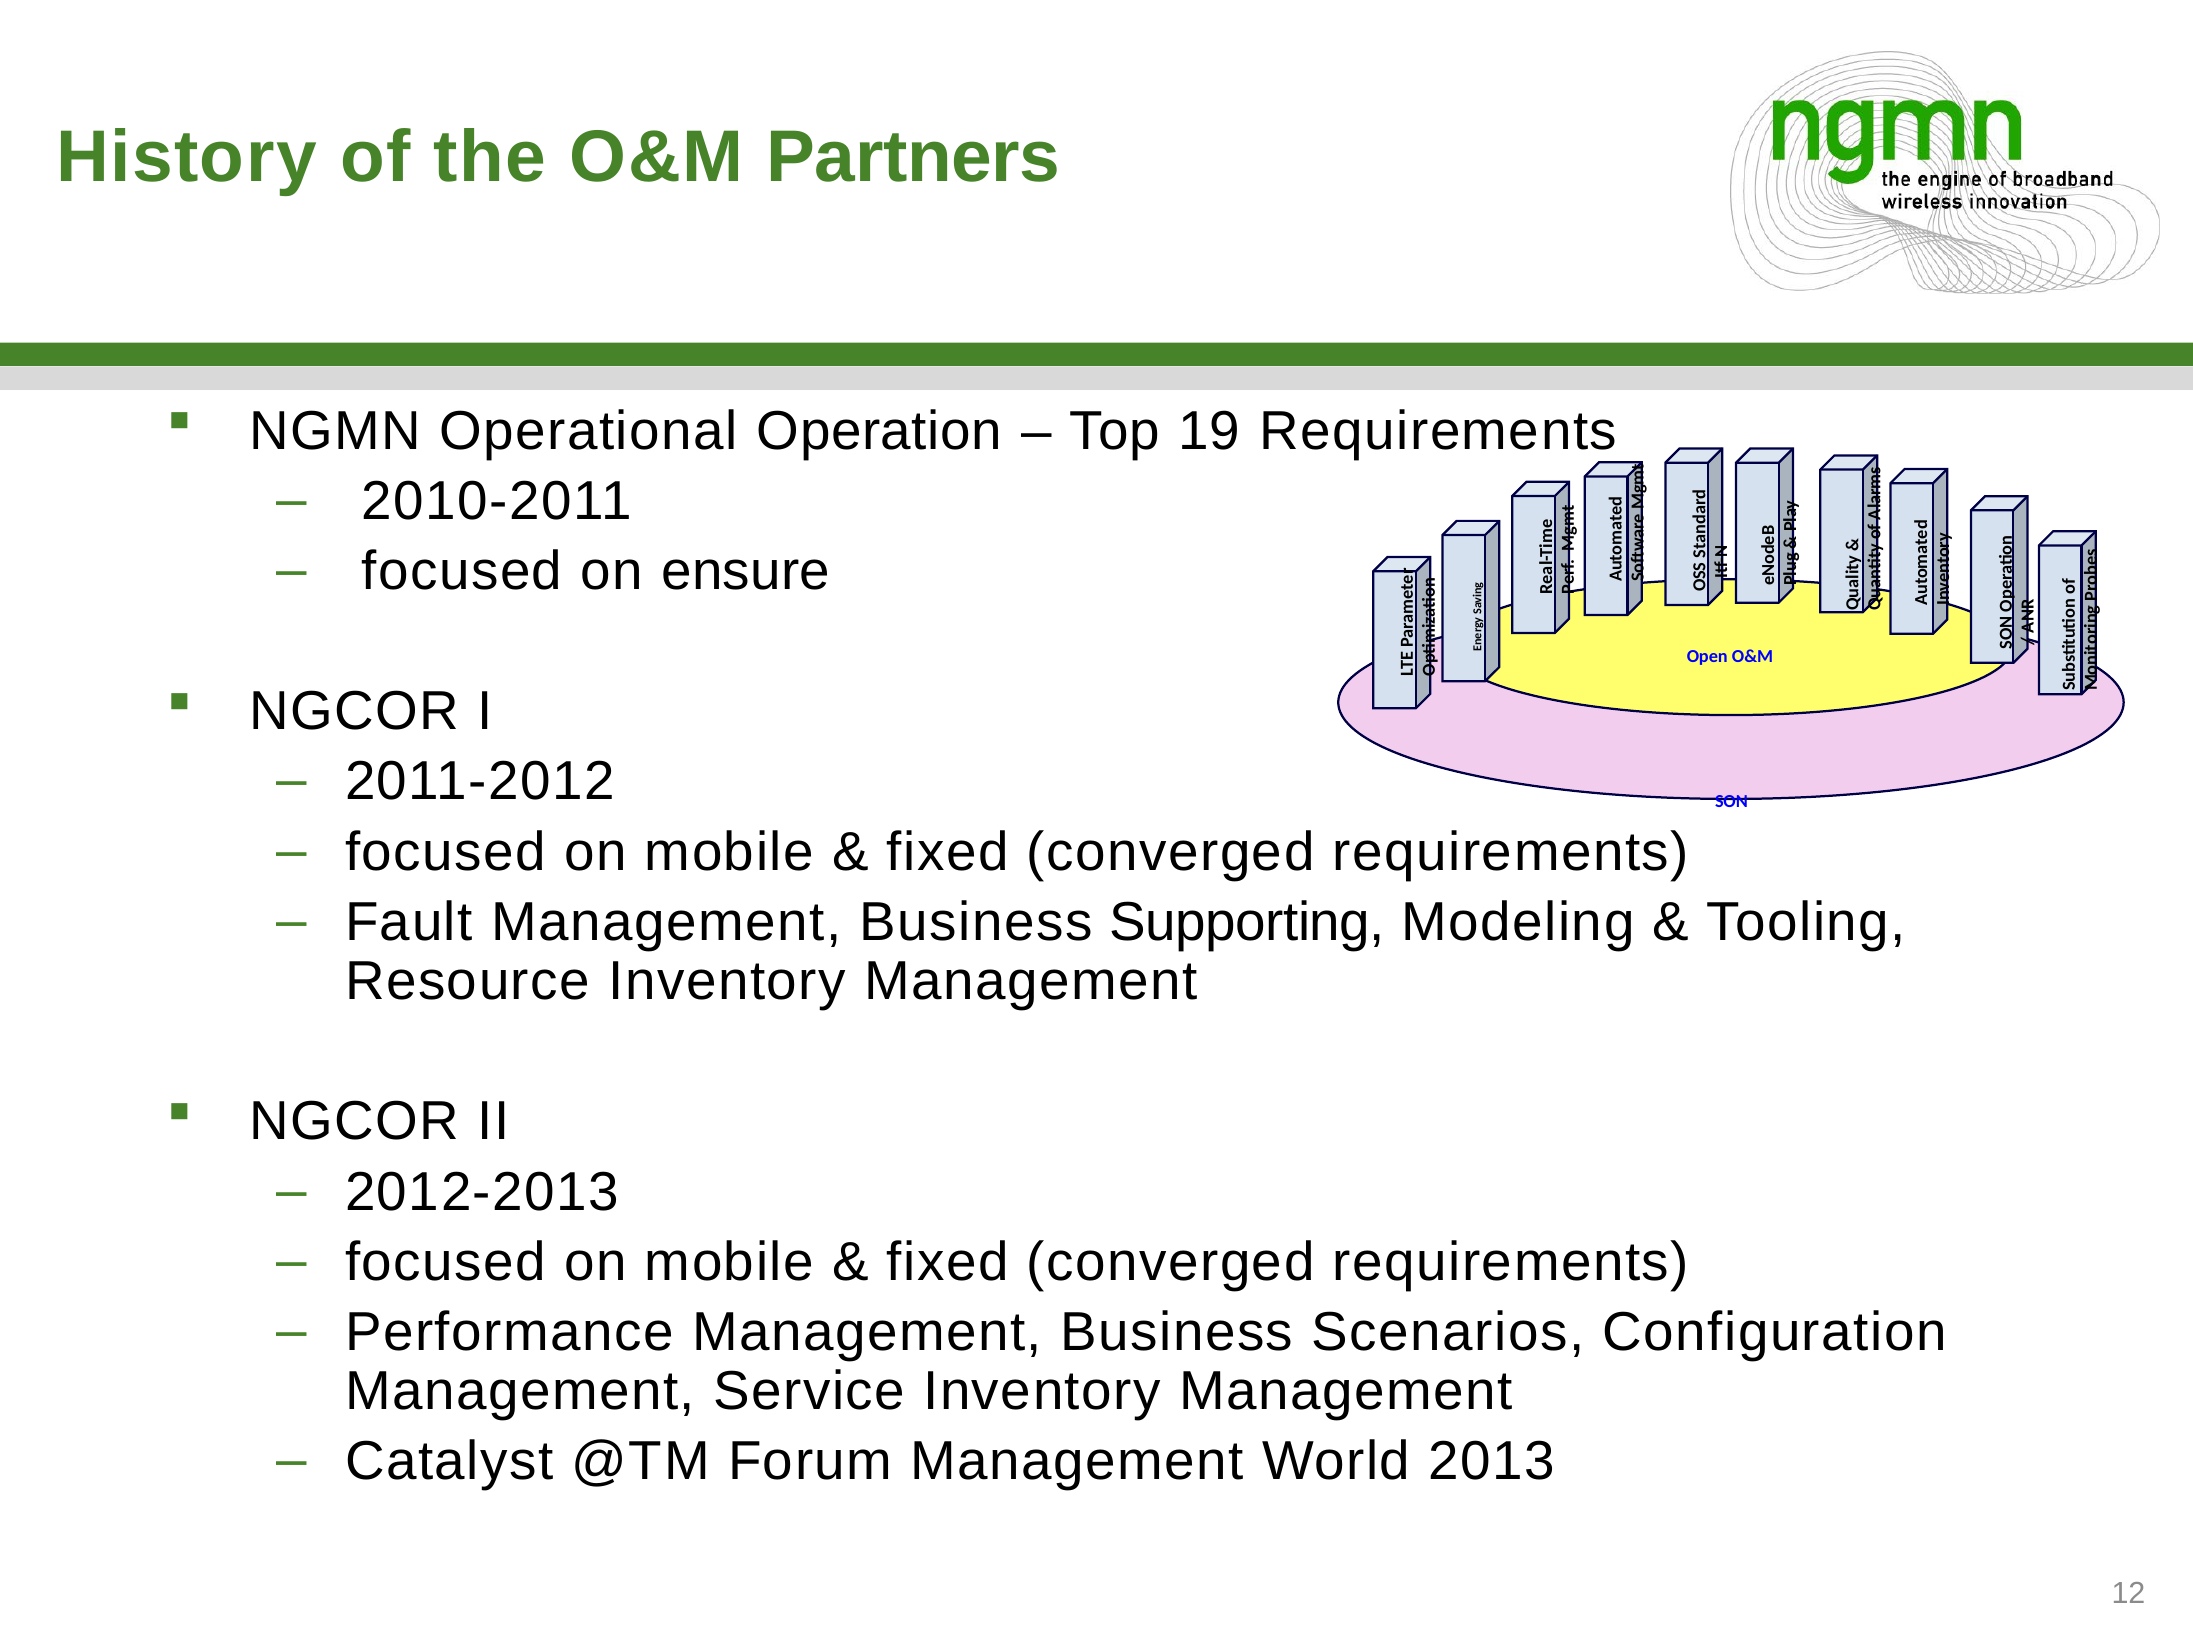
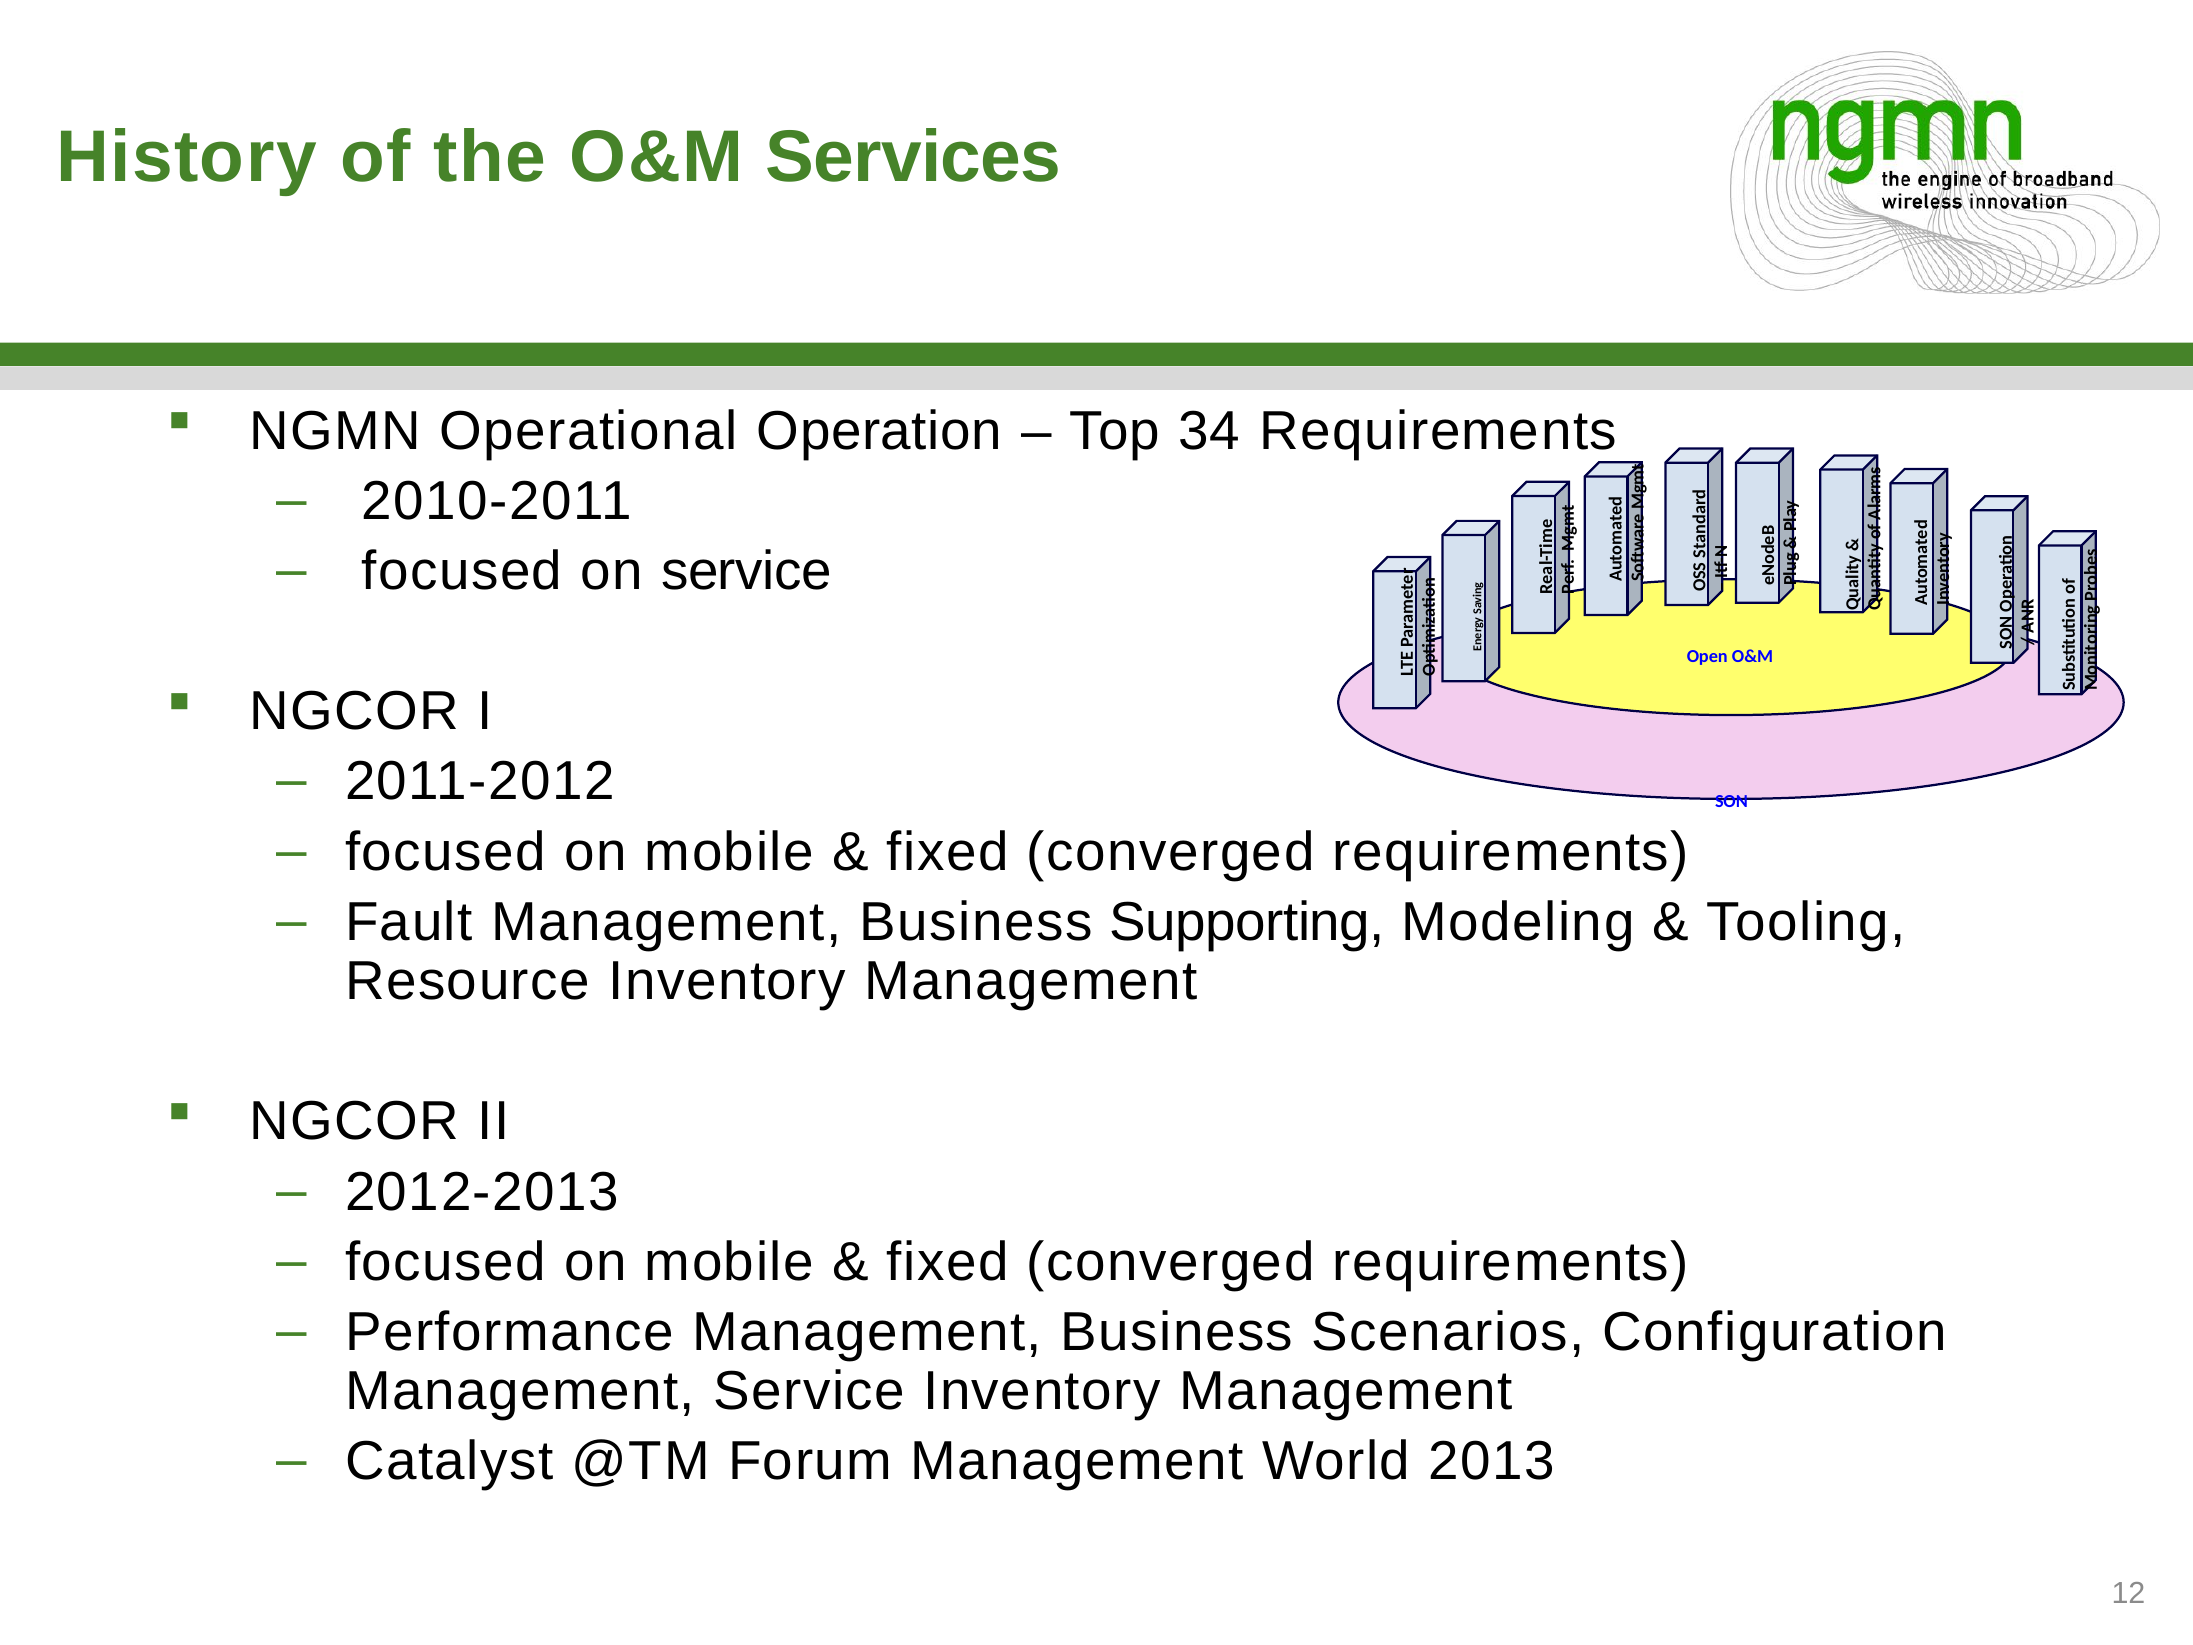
Partners: Partners -> Services (914, 158)
19: 19 -> 34 (1210, 431)
on ensure: ensure -> service (746, 571)
